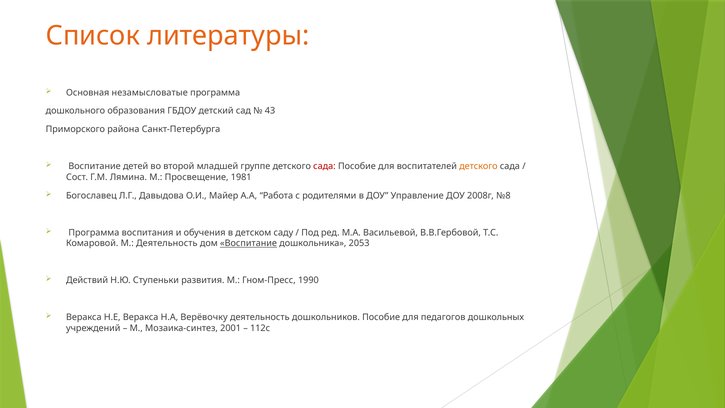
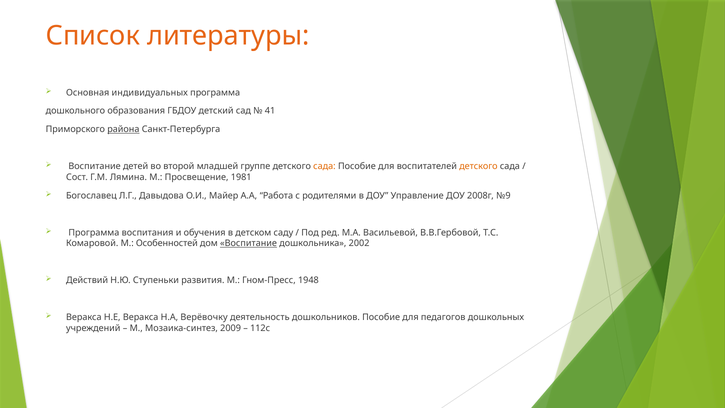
незамысловатые: незамысловатые -> индивидуальных (150, 93)
43: 43 -> 41 (270, 111)
района underline: none -> present (123, 129)
сада colour: red -> orange (324, 166)
№8: №8 -> №9 (503, 196)
М Деятельность: Деятельность -> Особенностей (167, 243)
2053: 2053 -> 2002 (359, 243)
1990: 1990 -> 1948 (308, 280)
2001: 2001 -> 2009 (231, 328)
